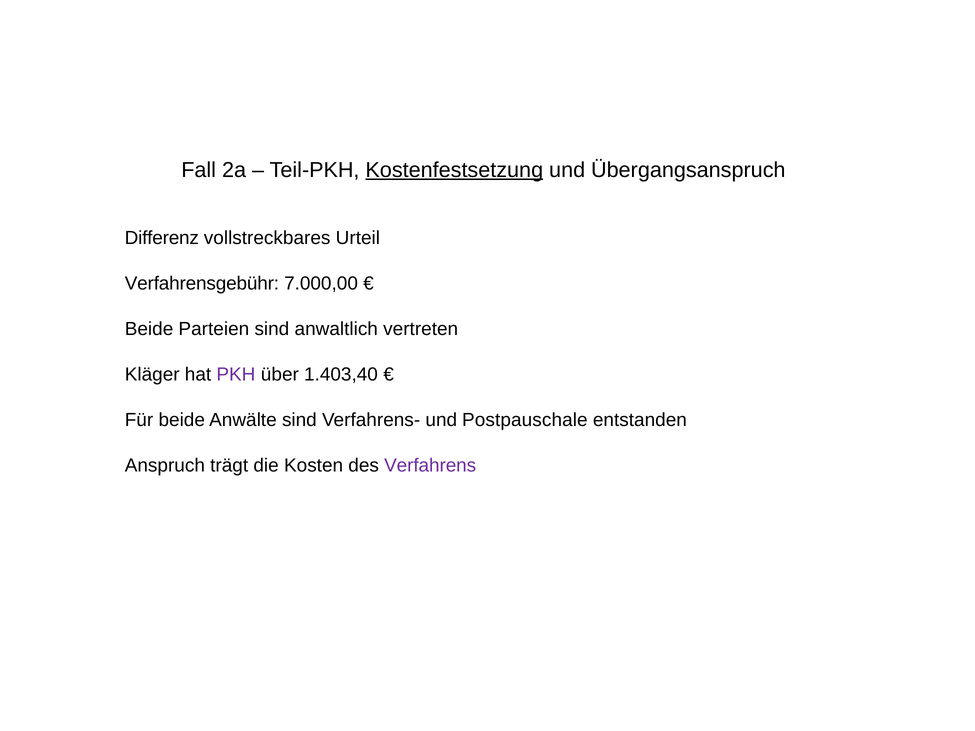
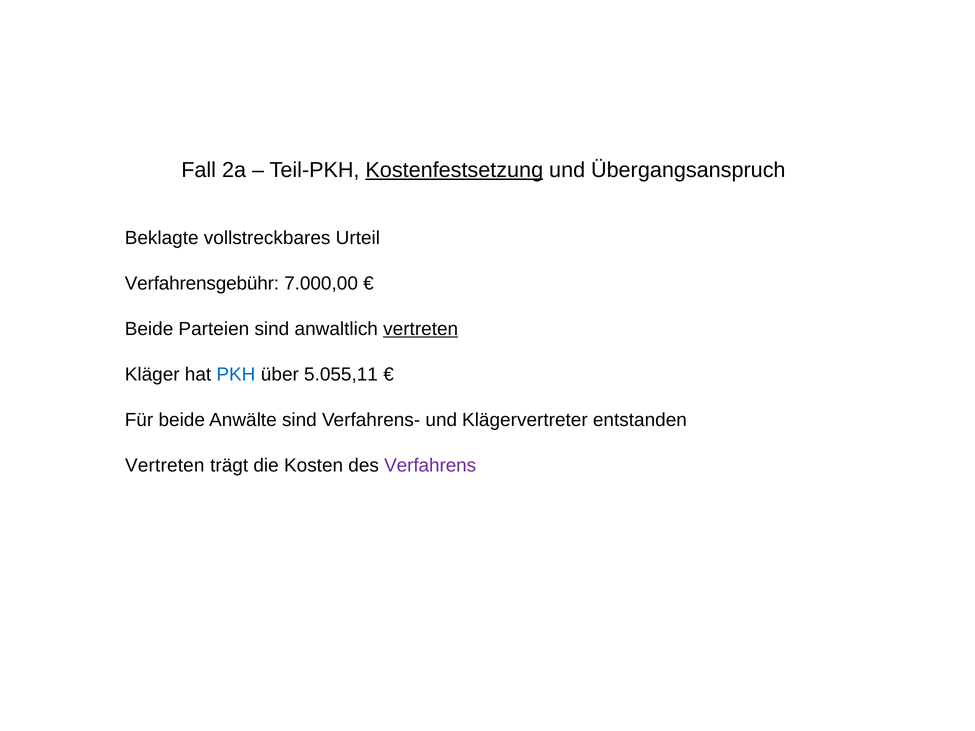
Differenz: Differenz -> Beklagte (162, 238)
vertreten underline: none -> present (421, 329)
PKH colour: purple -> blue (236, 375)
1.403,40: 1.403,40 -> 5.055,11 (341, 375)
Postpauschale: Postpauschale -> Klägervertreter (525, 420)
Anspruch: Anspruch -> Vertreten (165, 466)
